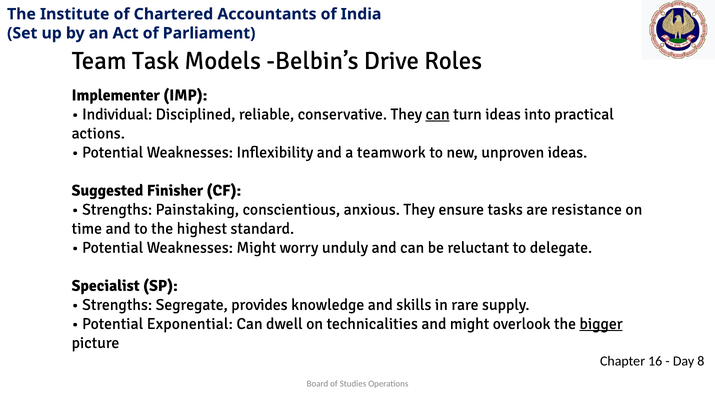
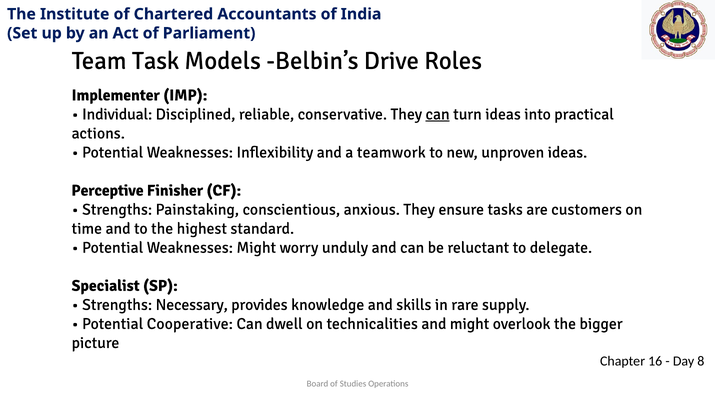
Suggested: Suggested -> Perceptive (108, 190)
resistance: resistance -> customers (587, 210)
Segregate: Segregate -> Necessary (192, 305)
Exponential: Exponential -> Cooperative (190, 324)
bigger underline: present -> none (601, 324)
